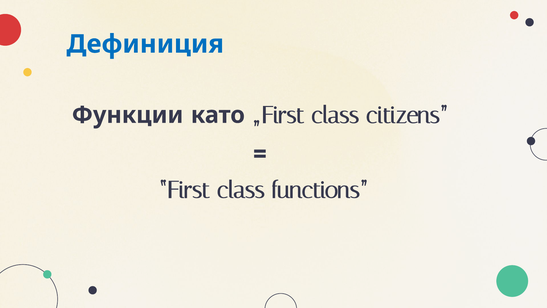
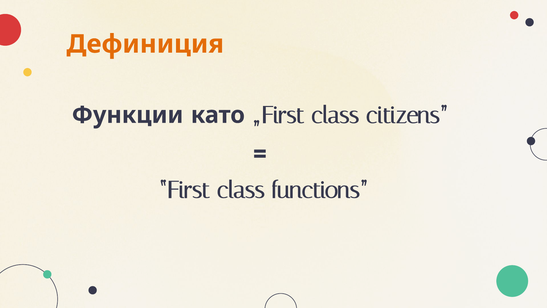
Дефиниция colour: blue -> orange (145, 44)
